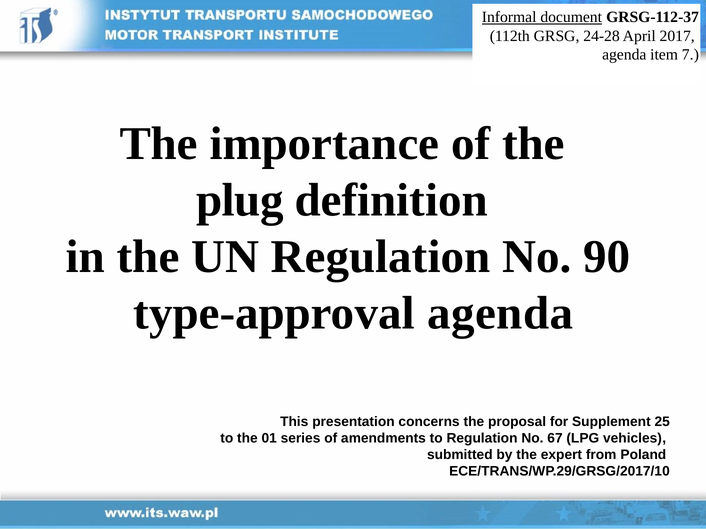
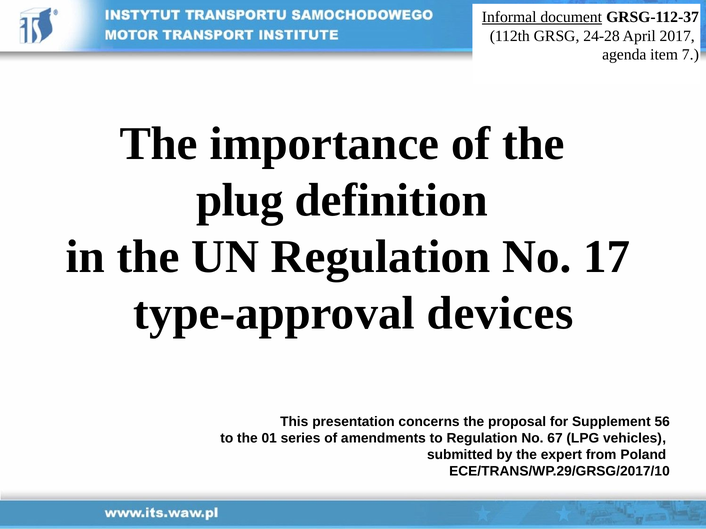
90: 90 -> 17 (607, 257)
type-approval agenda: agenda -> devices (500, 314)
25: 25 -> 56 (662, 422)
